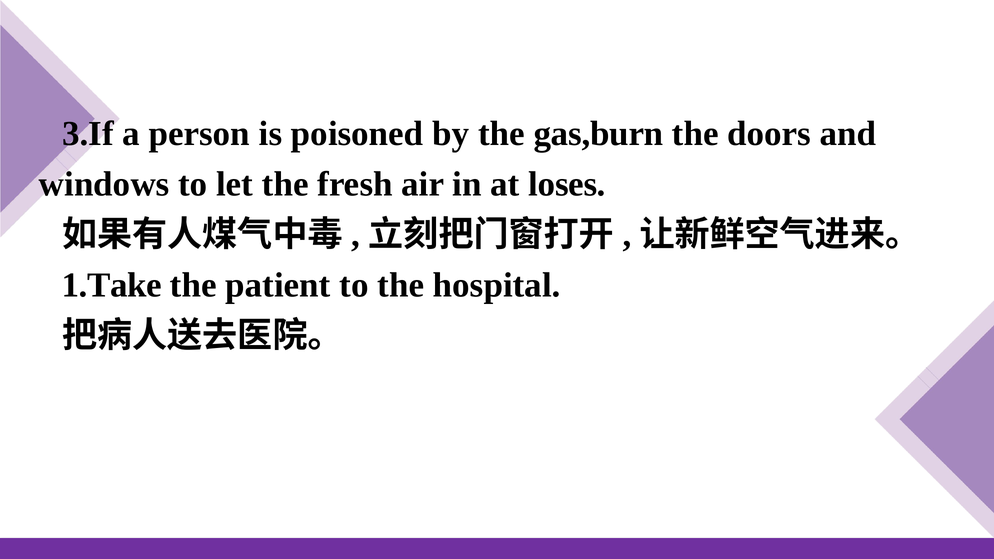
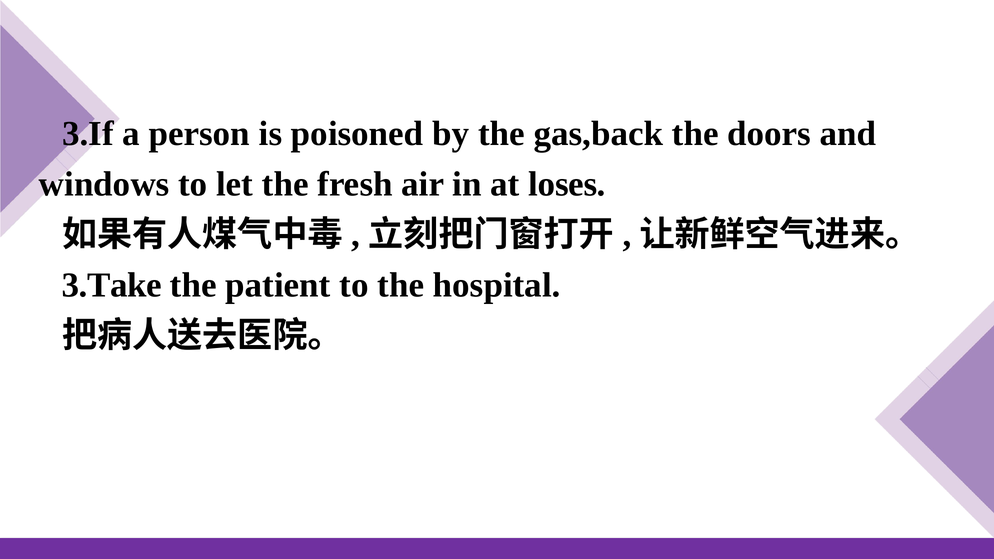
gas,burn: gas,burn -> gas,back (598, 134)
1.Take: 1.Take -> 3.Take (112, 285)
